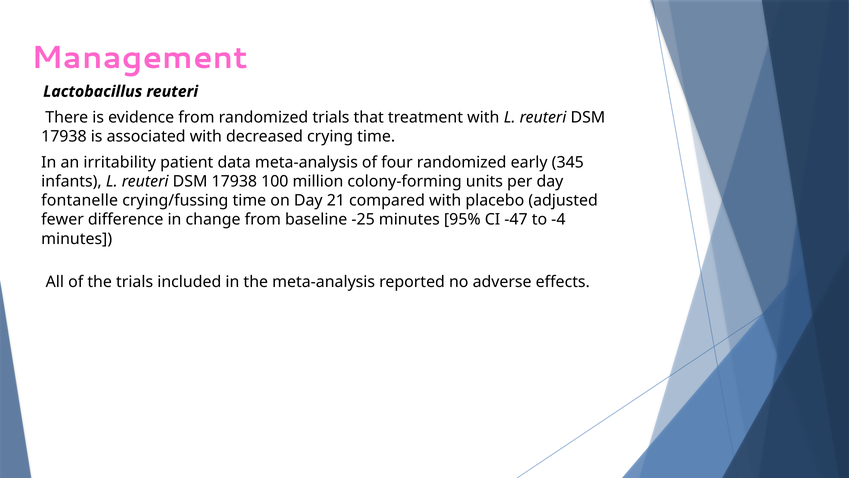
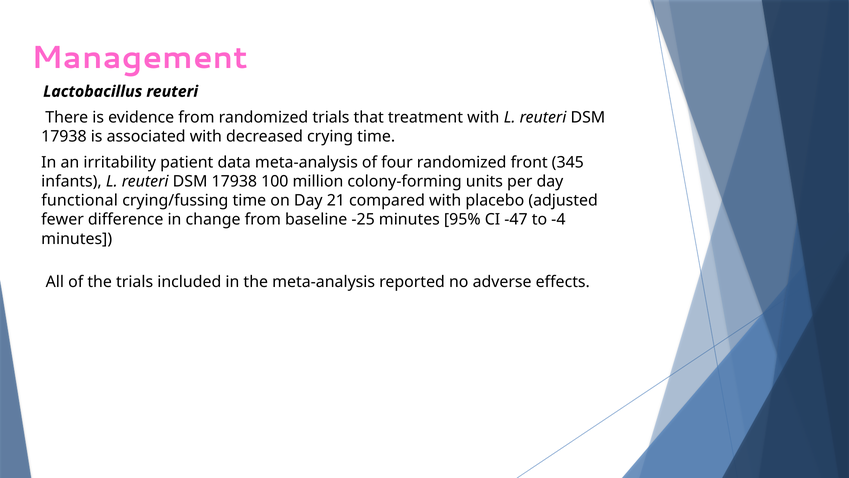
early: early -> front (529, 162)
fontanelle: fontanelle -> functional (80, 200)
